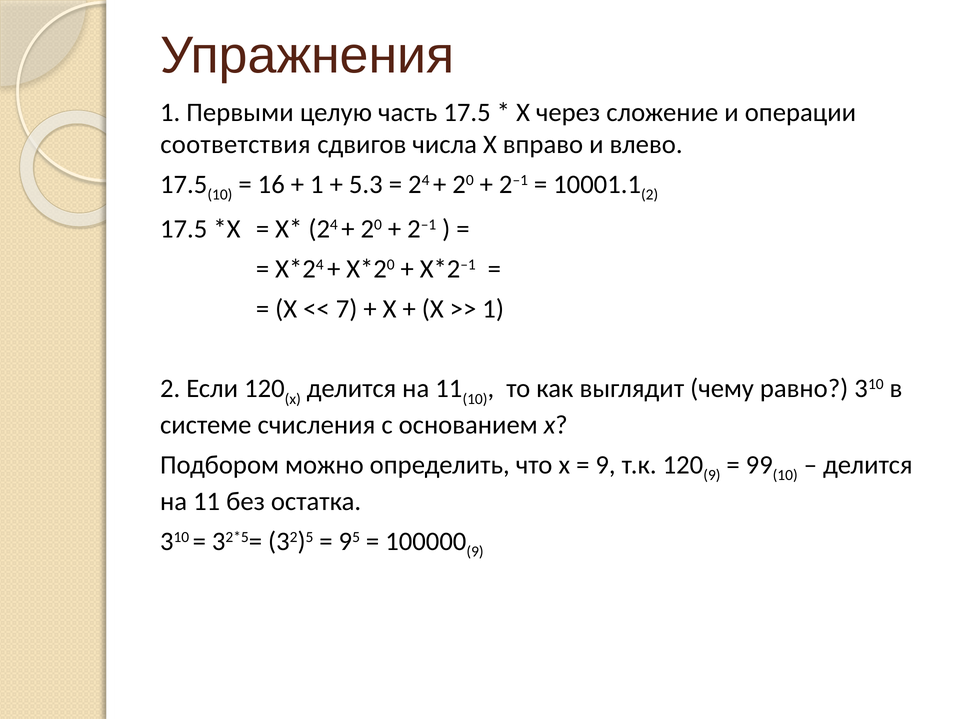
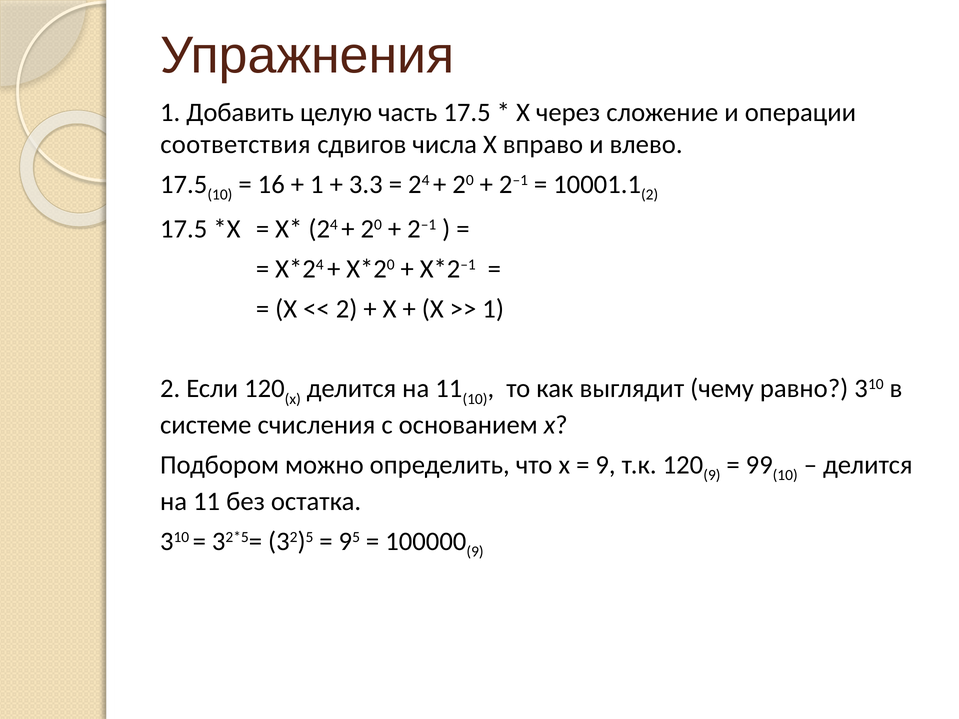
Первыми: Первыми -> Добавить (240, 113)
5.3: 5.3 -> 3.3 (366, 185)
7: 7 -> 2 (347, 309)
